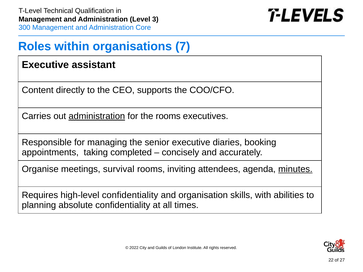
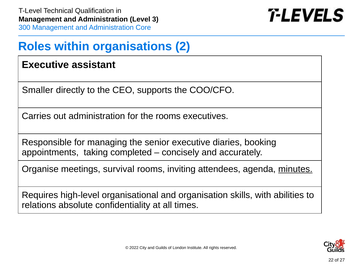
7: 7 -> 2 (183, 46)
Content: Content -> Smaller (38, 90)
administration underline: present -> none (97, 116)
high-level confidentiality: confidentiality -> organisational (130, 195)
planning: planning -> relations (39, 205)
